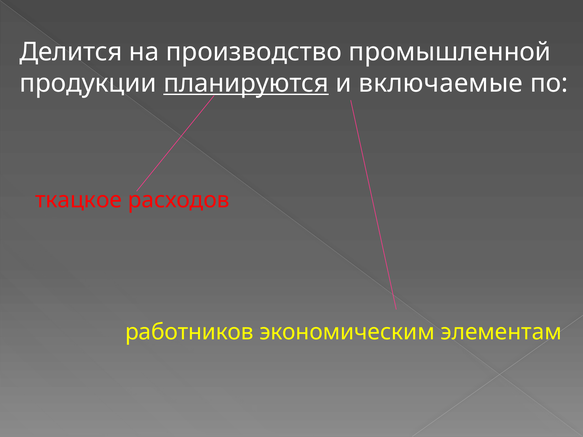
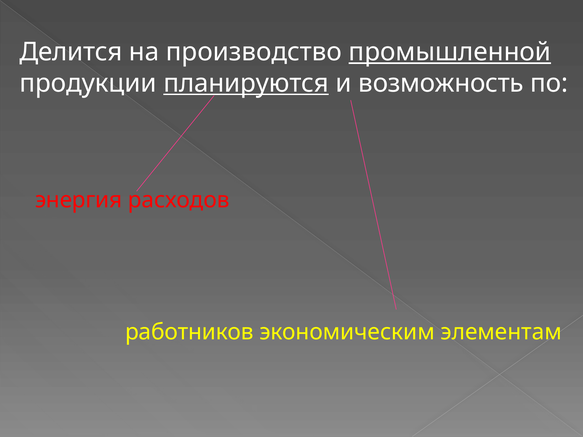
промышленной underline: none -> present (450, 52)
включаемые: включаемые -> возможность (441, 83)
ткацкое: ткацкое -> энергия (79, 200)
